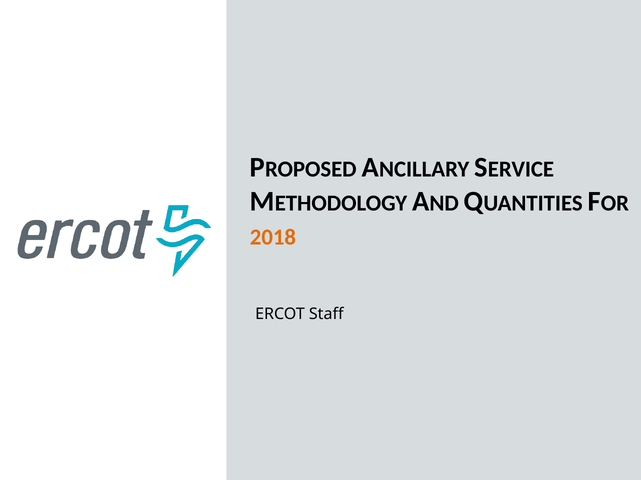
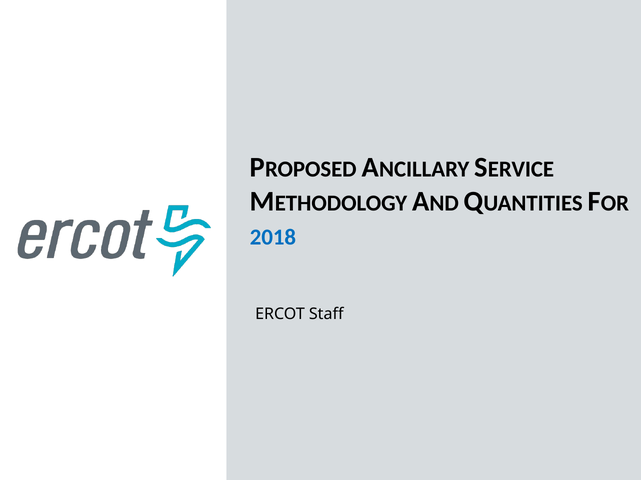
2018 colour: orange -> blue (273, 238)
